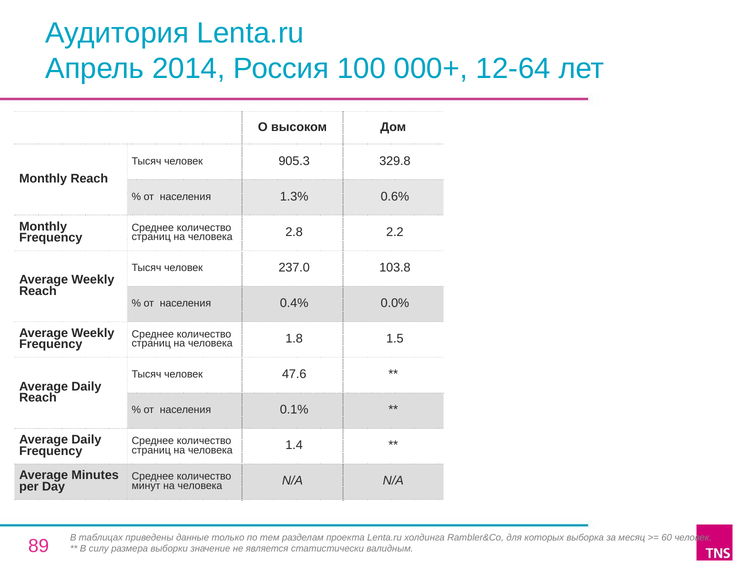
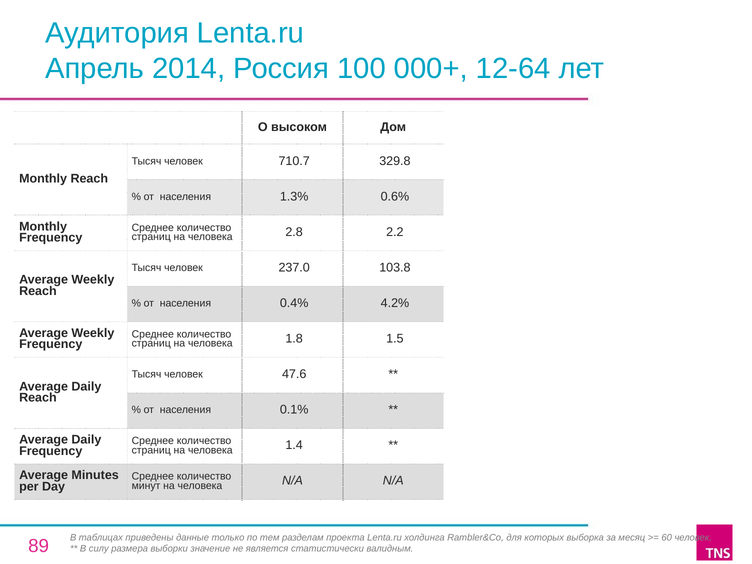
905.3: 905.3 -> 710.7 (294, 161)
0.0%: 0.0% -> 4.2% (395, 303)
